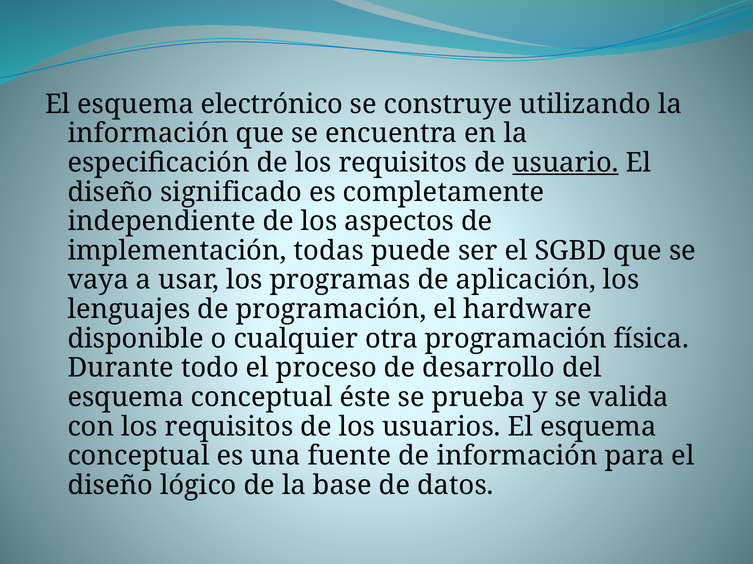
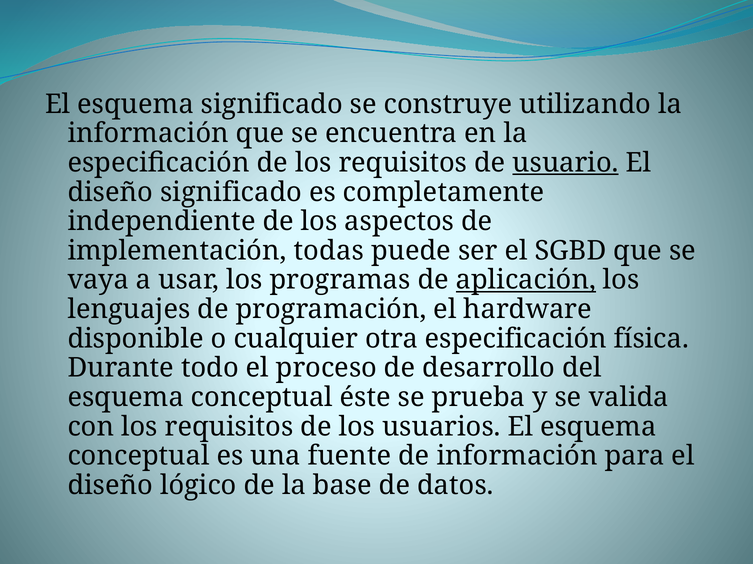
esquema electrónico: electrónico -> significado (272, 104)
aplicación underline: none -> present (526, 280)
otra programación: programación -> especificación (516, 339)
